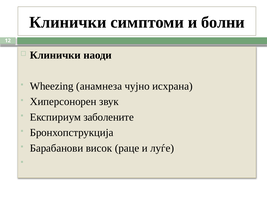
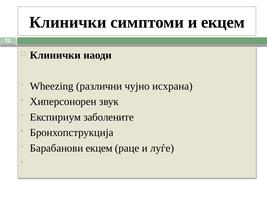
и болни: болни -> екцем (223, 22)
анамнеза: анамнеза -> различни (99, 86)
Барабанови висок: висок -> екцем (99, 148)
